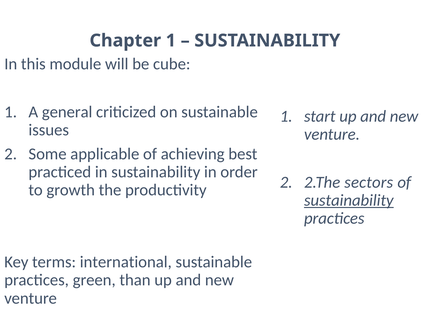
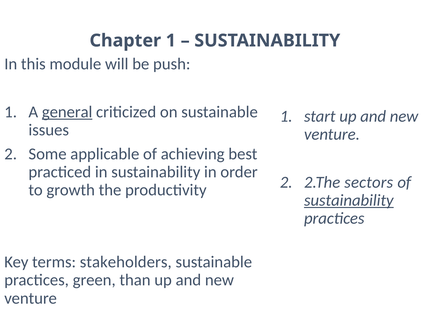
cube: cube -> push (172, 64)
general underline: none -> present (67, 112)
international: international -> stakeholders (126, 263)
